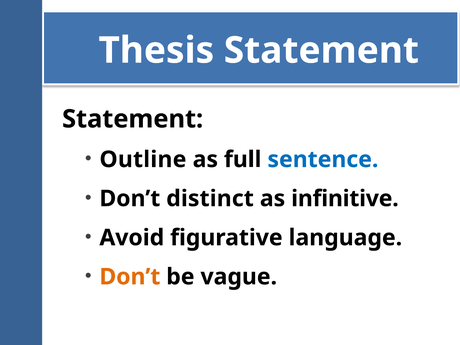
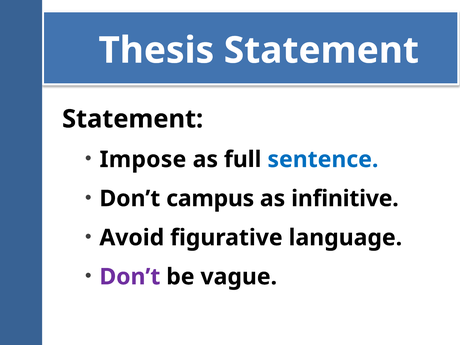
Outline: Outline -> Impose (143, 159)
distinct: distinct -> campus (210, 199)
Don’t colour: orange -> purple (130, 277)
